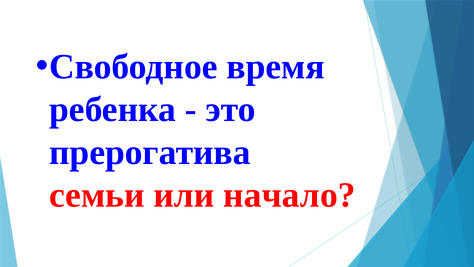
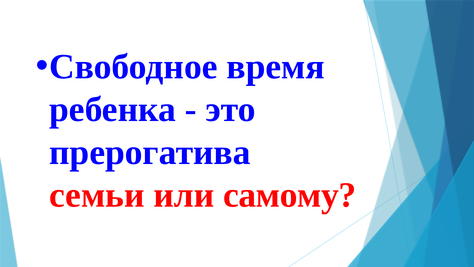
начало: начало -> самому (290, 195)
